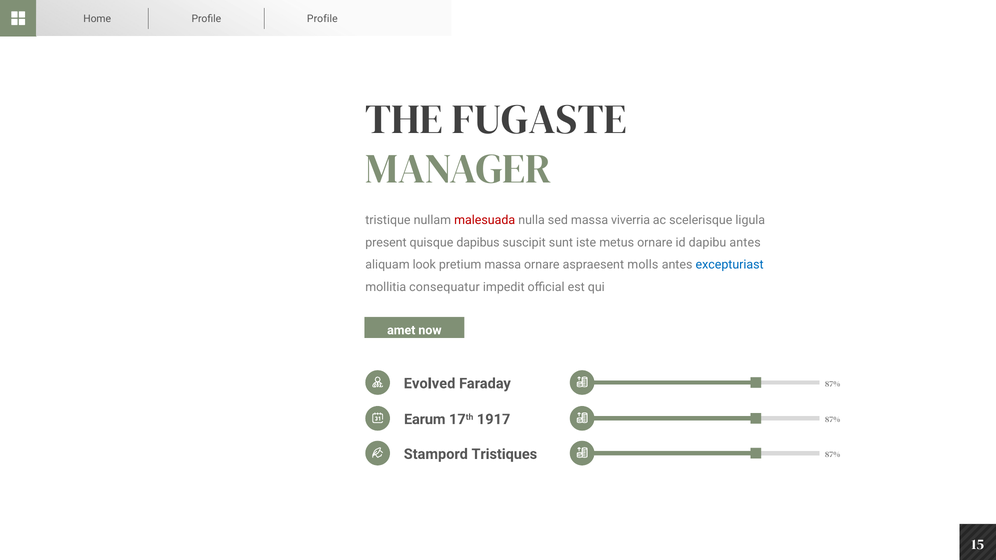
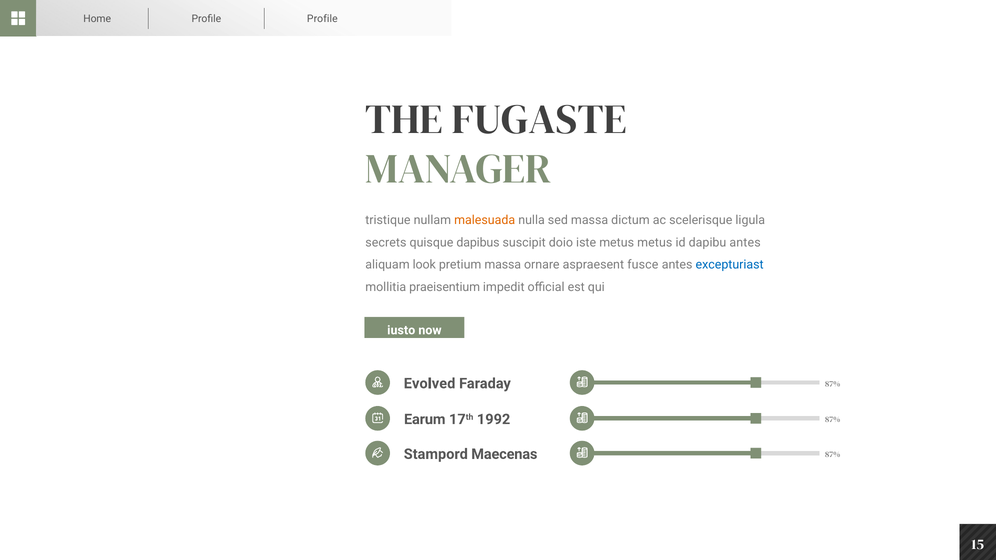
malesuada colour: red -> orange (485, 220)
viverria: viverria -> dictum (630, 220)
present: present -> secrets (386, 242)
sunt: sunt -> doio (561, 242)
metus ornare: ornare -> metus (655, 242)
molls: molls -> fusce (643, 265)
consequatur: consequatur -> praeisentium (445, 287)
amet: amet -> iusto (401, 330)
1917: 1917 -> 1992 (494, 419)
Tristiques: Tristiques -> Maecenas (504, 454)
